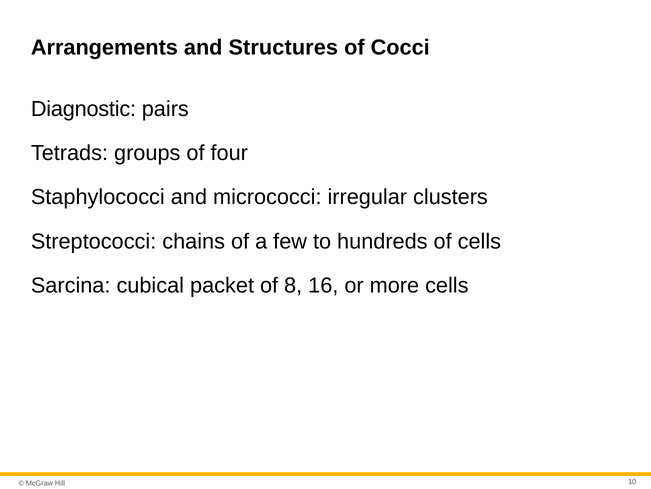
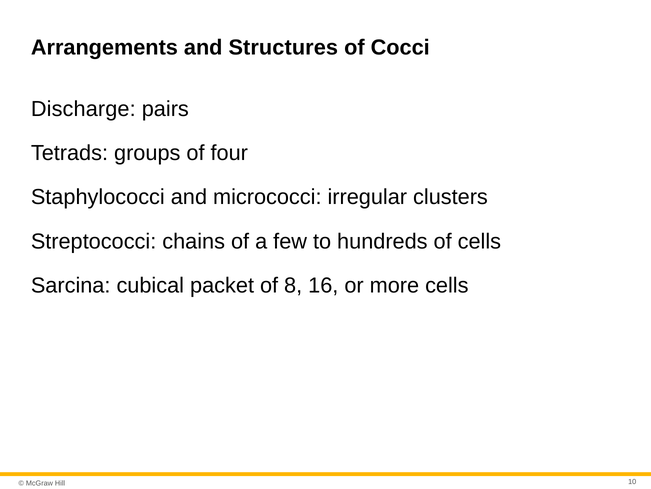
Diagnostic: Diagnostic -> Discharge (83, 109)
